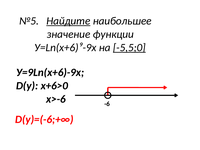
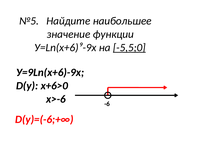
Найдите underline: present -> none (68, 21)
